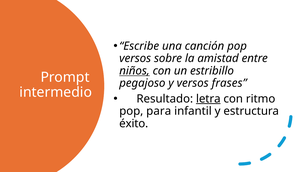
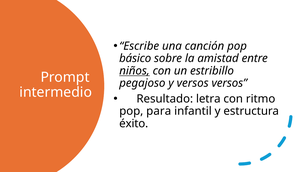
versos: versos -> básico (135, 58)
versos frases: frases -> versos (229, 83)
letra underline: present -> none (208, 99)
